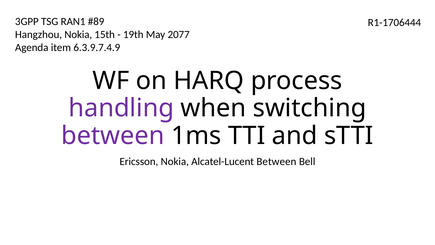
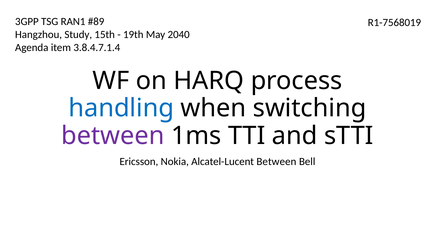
R1-1706444: R1-1706444 -> R1-7568019 (394, 23)
Hangzhou Nokia: Nokia -> Study (78, 35)
2077: 2077 -> 2040 (179, 35)
6.3.9.7.4.9: 6.3.9.7.4.9 -> 3.8.4.7.1.4 (97, 48)
handling colour: purple -> blue (121, 108)
